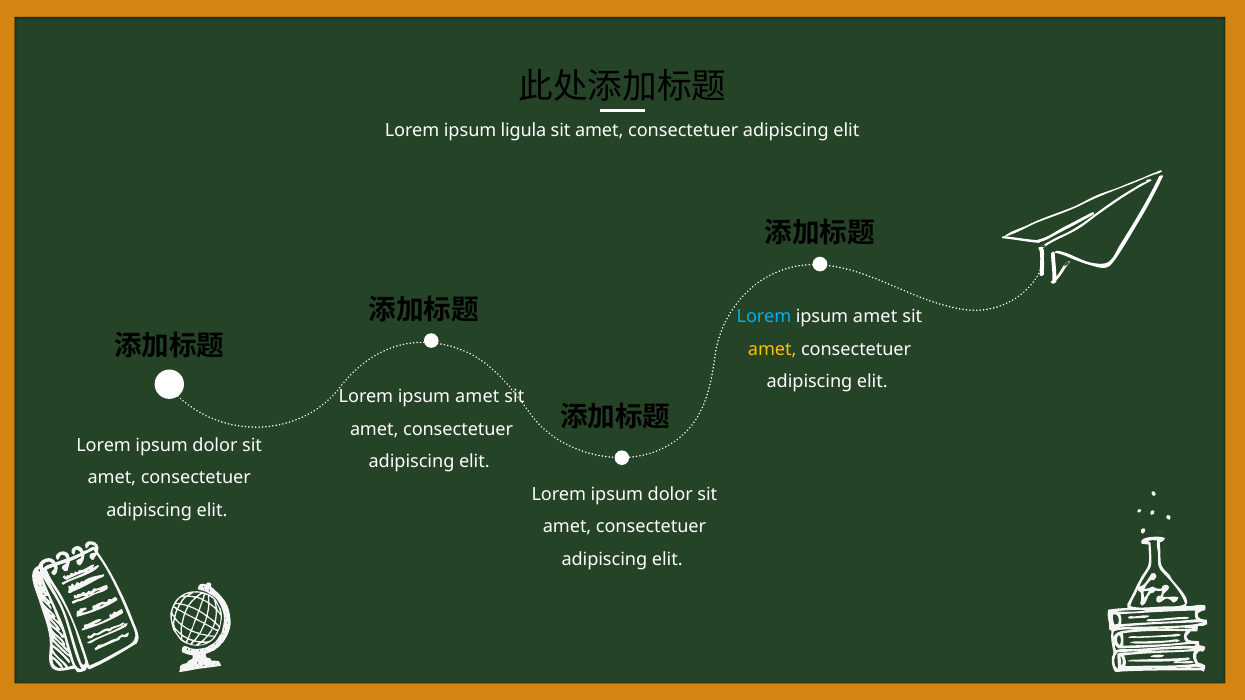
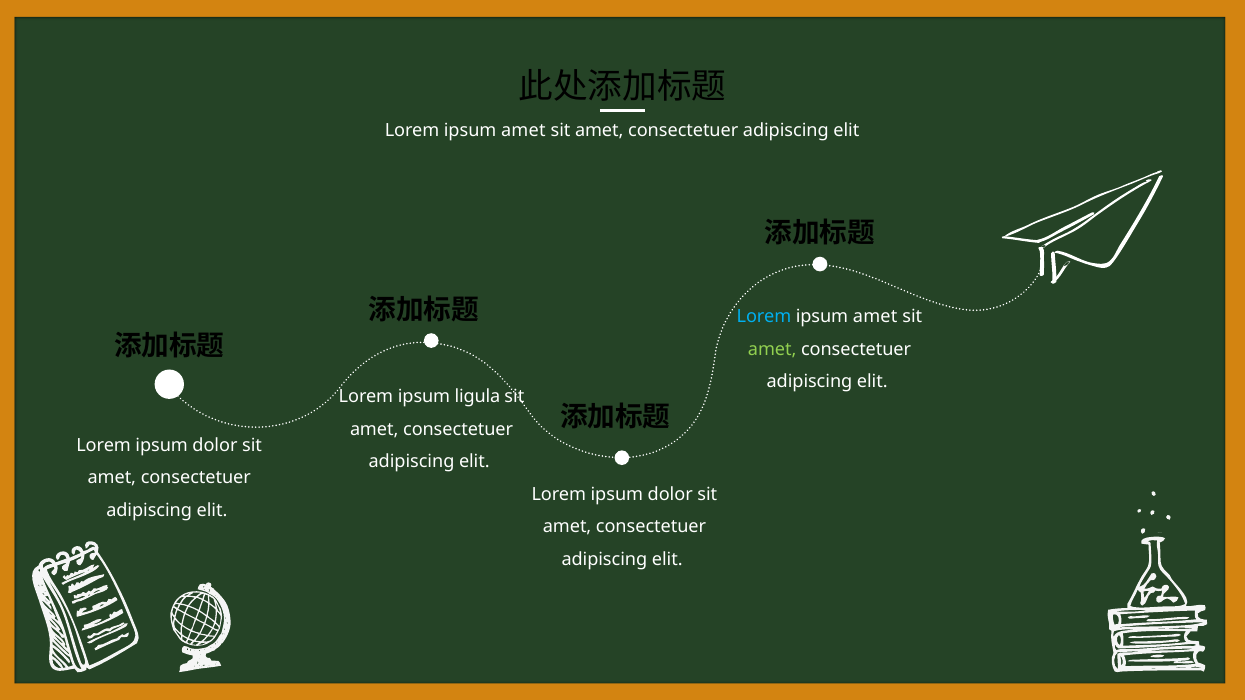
ligula: ligula -> amet (523, 131)
amet colour: yellow -> light green (772, 349)
amet: amet -> ligula (477, 397)
